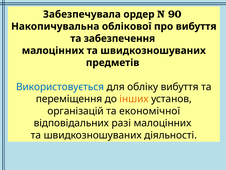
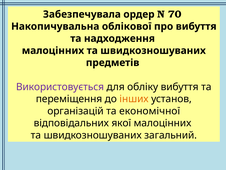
90: 90 -> 70 (175, 14)
забезпечення: забезпечення -> надходження (119, 38)
Використовується colour: blue -> purple (60, 87)
разі: разі -> якої (121, 123)
діяльності: діяльності -> загальний (171, 135)
